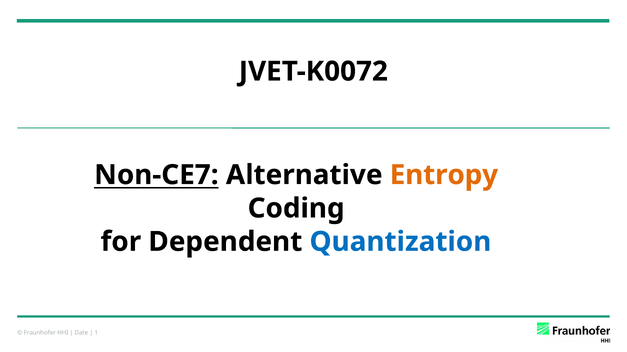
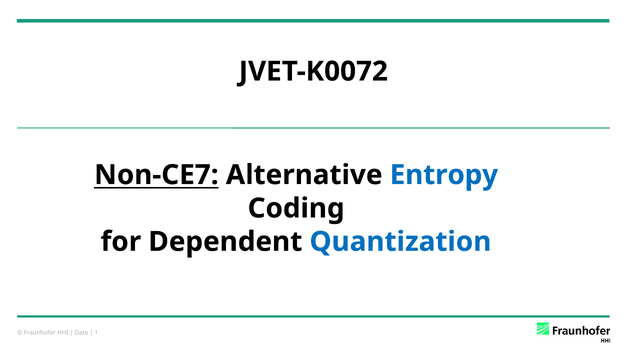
Entropy colour: orange -> blue (444, 175)
